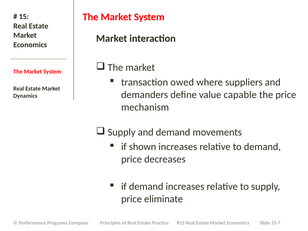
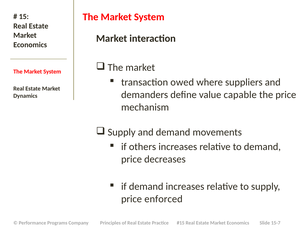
shown: shown -> others (143, 147)
eliminate: eliminate -> enforced (164, 199)
